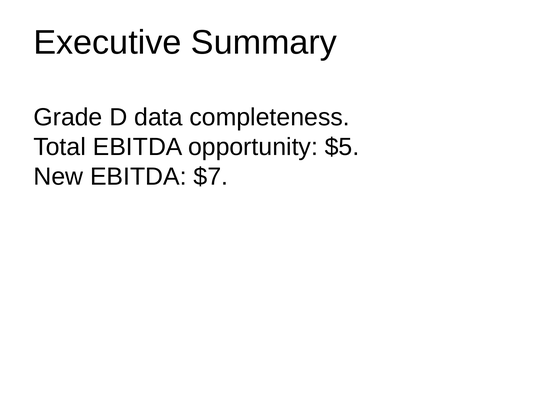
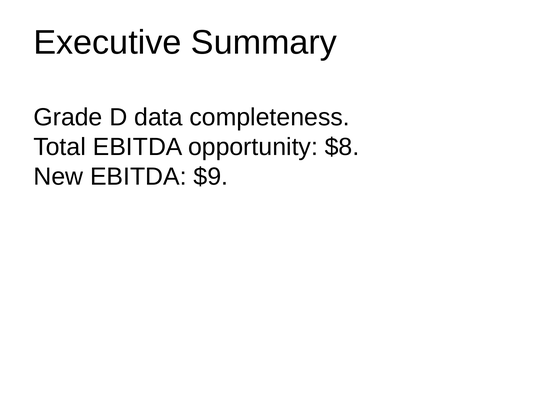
$5: $5 -> $8 (342, 147)
$7: $7 -> $9 (211, 177)
